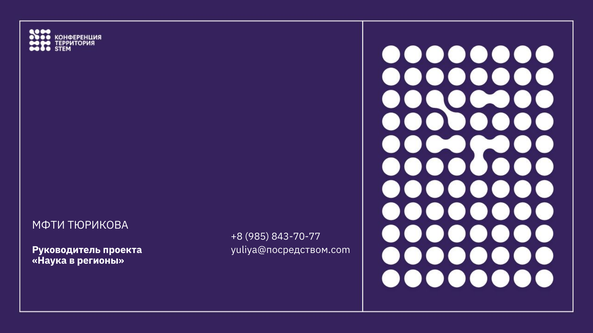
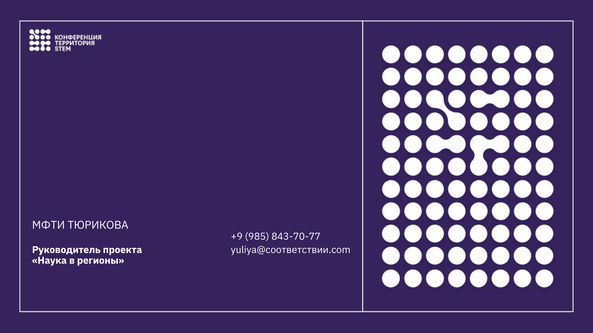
+8: +8 -> +9 (237, 237)
yuliya@посредством.com: yuliya@посредством.com -> yuliya@соответствии.com (291, 250)
